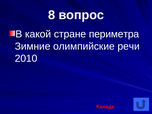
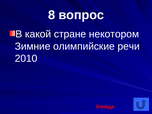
периметра: периметра -> некотором (114, 34)
